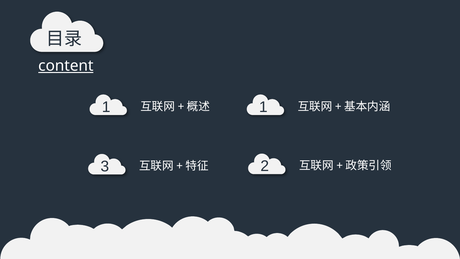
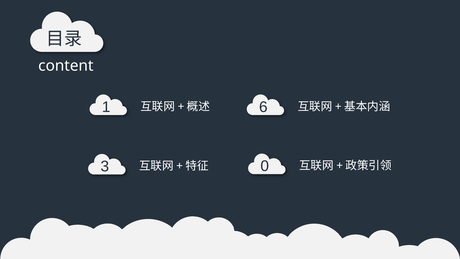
content underline: present -> none (66, 66)
1 1: 1 -> 6 (263, 107)
2: 2 -> 0 (265, 166)
